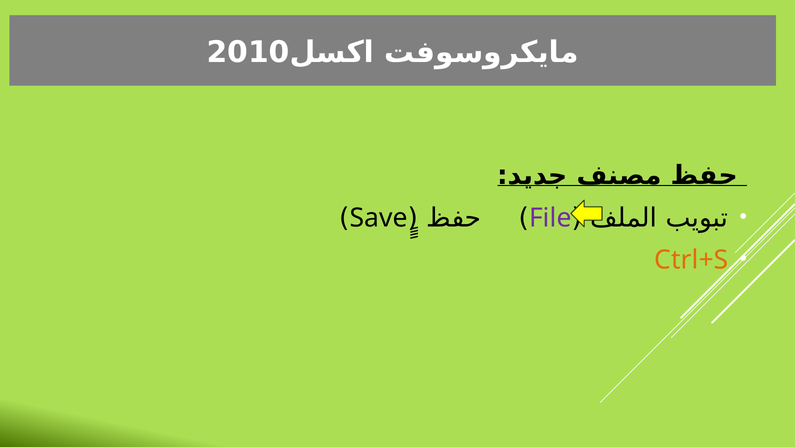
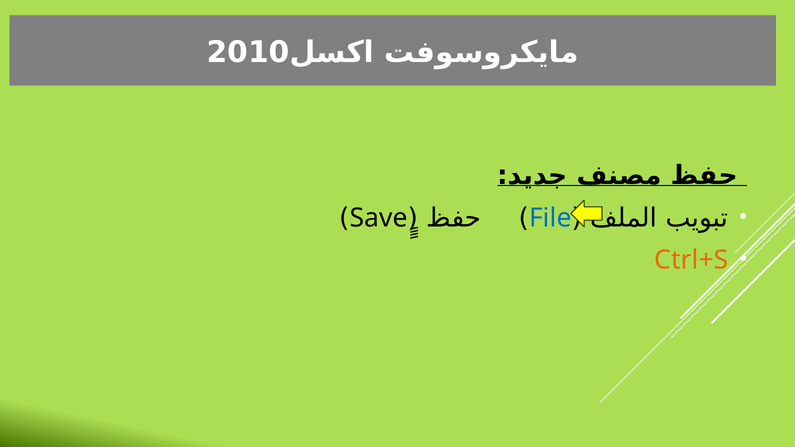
File colour: purple -> blue (550, 218)
